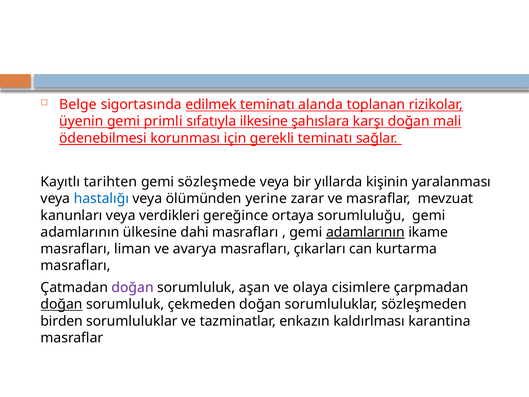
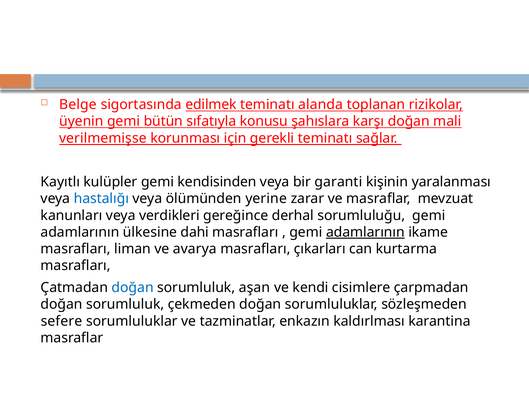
primli: primli -> bütün (163, 121)
ilkesine: ilkesine -> konusu (264, 121)
ödenebilmesi: ödenebilmesi -> verilmemişse (103, 138)
tarihten: tarihten -> kulüpler (110, 182)
sözleşmede: sözleşmede -> kendisinden (217, 182)
yıllarda: yıllarda -> garanti (338, 182)
ortaya: ortaya -> derhal (293, 215)
doğan colour: purple -> blue (133, 287)
olaya: olaya -> kendi (311, 287)
doğan underline: present -> none (62, 304)
birden: birden -> sefere (62, 321)
